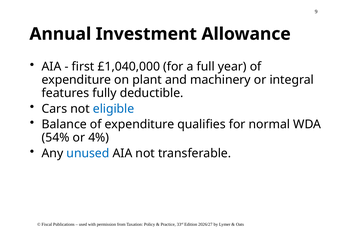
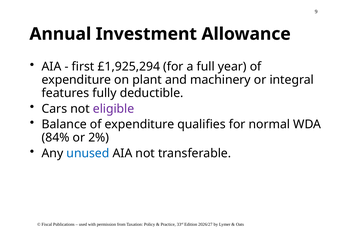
£1,040,000: £1,040,000 -> £1,925,294 (129, 67)
eligible colour: blue -> purple (114, 109)
54%: 54% -> 84% (56, 138)
4%: 4% -> 2% (99, 138)
